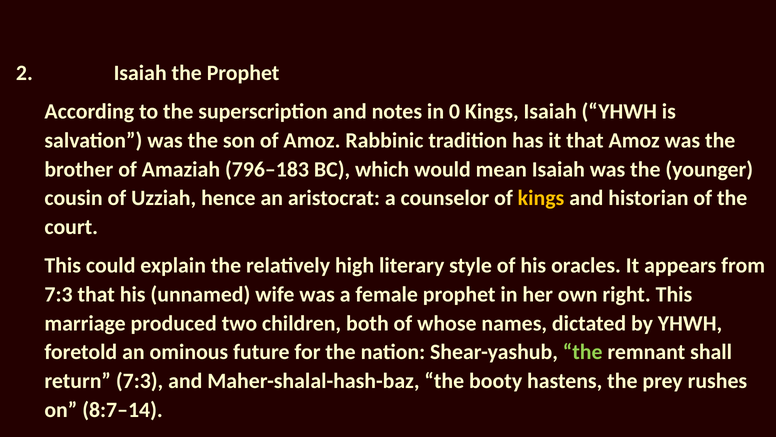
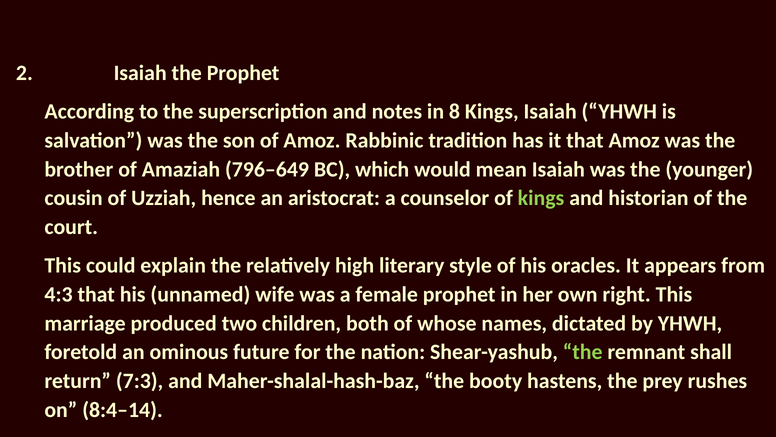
0: 0 -> 8 (455, 112)
796–183: 796–183 -> 796–649 (267, 169)
kings colour: yellow -> light green (541, 198)
7:3: 7:3 -> 4:3 (59, 294)
8:7–14: 8:7–14 -> 8:4–14 (123, 409)
